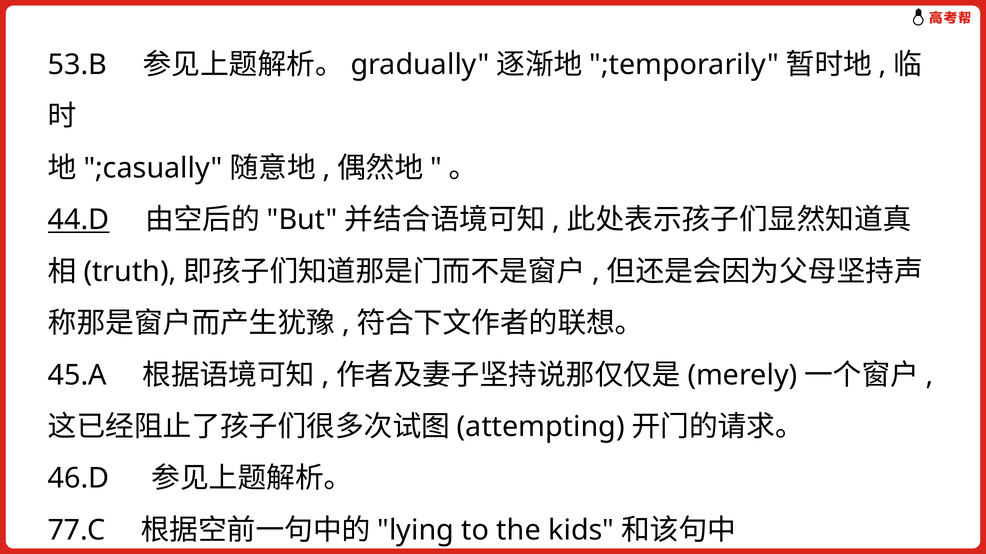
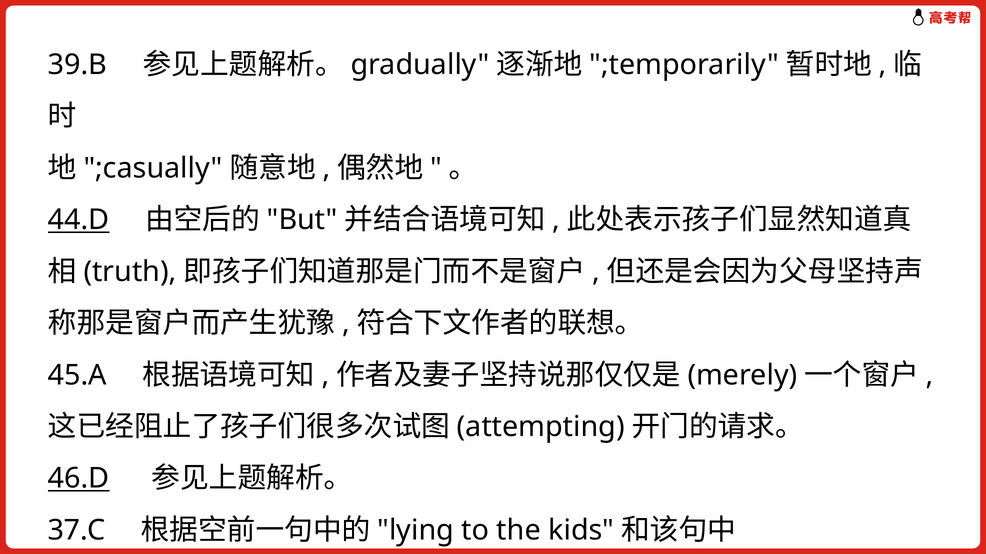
53.B: 53.B -> 39.B (78, 65)
46.D underline: none -> present (79, 479)
77.C: 77.C -> 37.C (77, 531)
